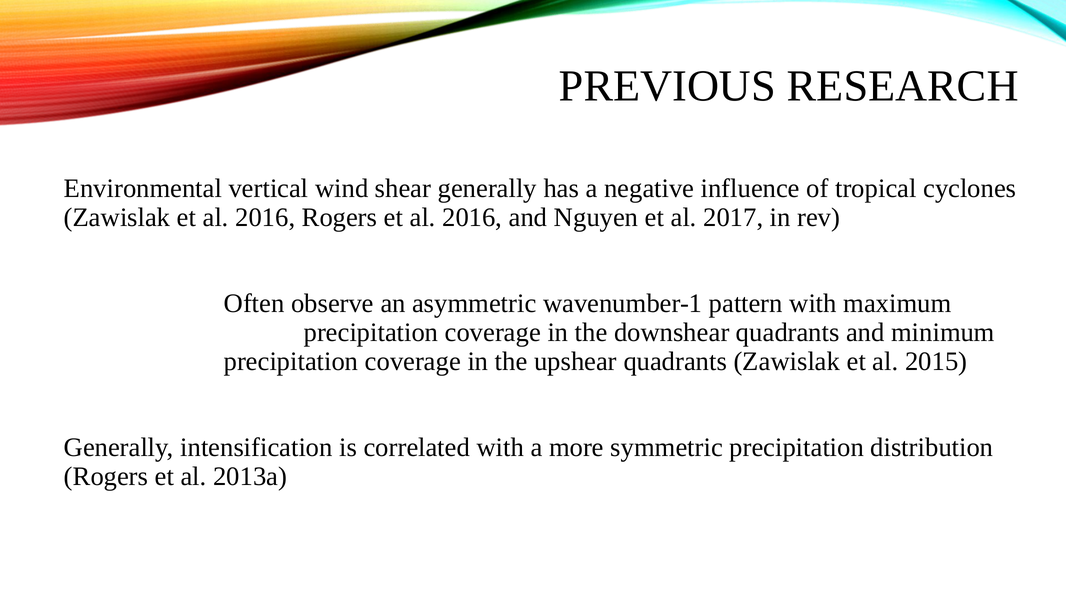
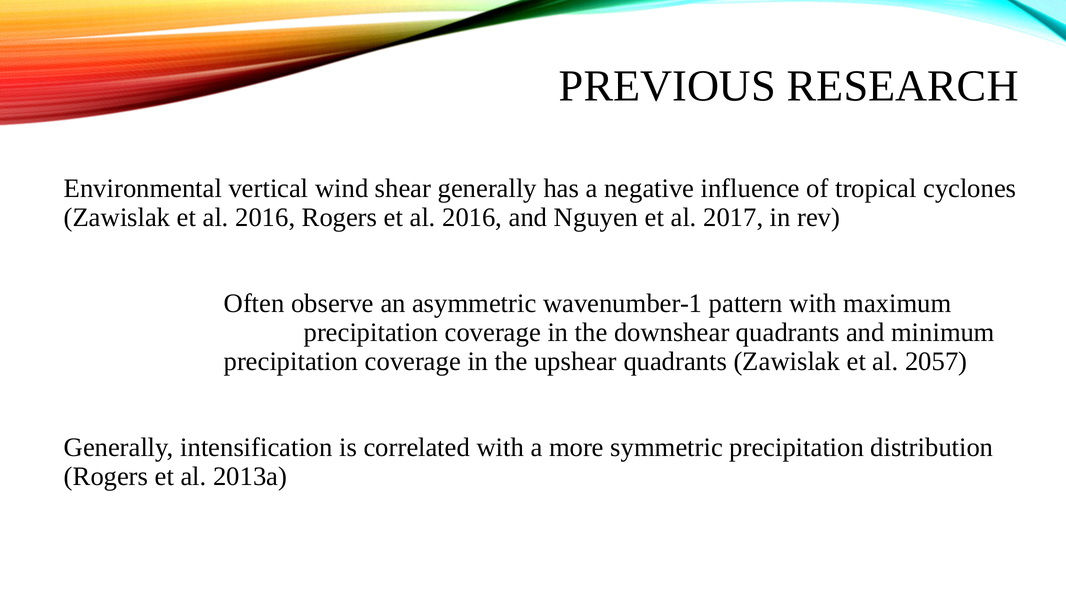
2015: 2015 -> 2057 (936, 361)
